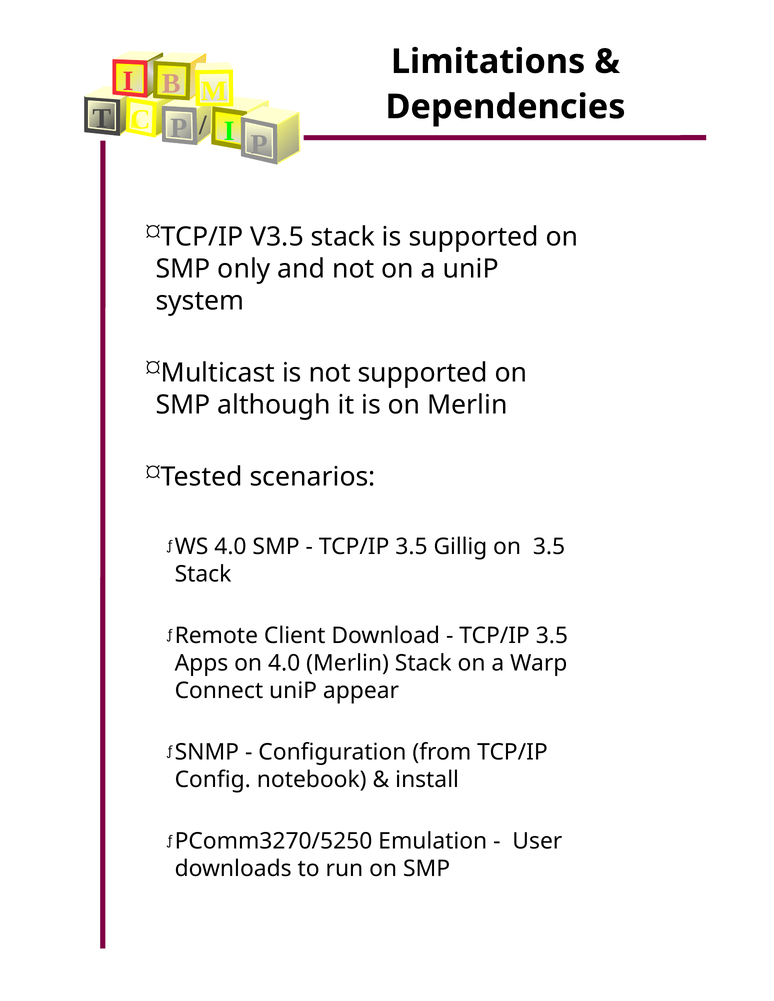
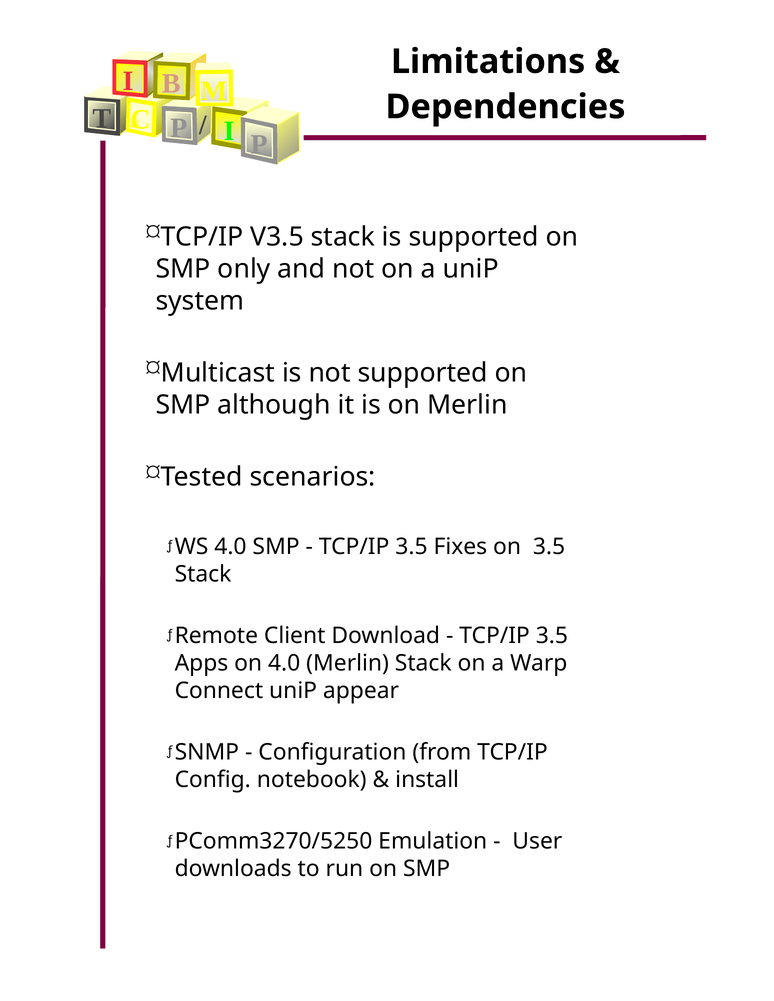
Gillig: Gillig -> Fixes (460, 546)
